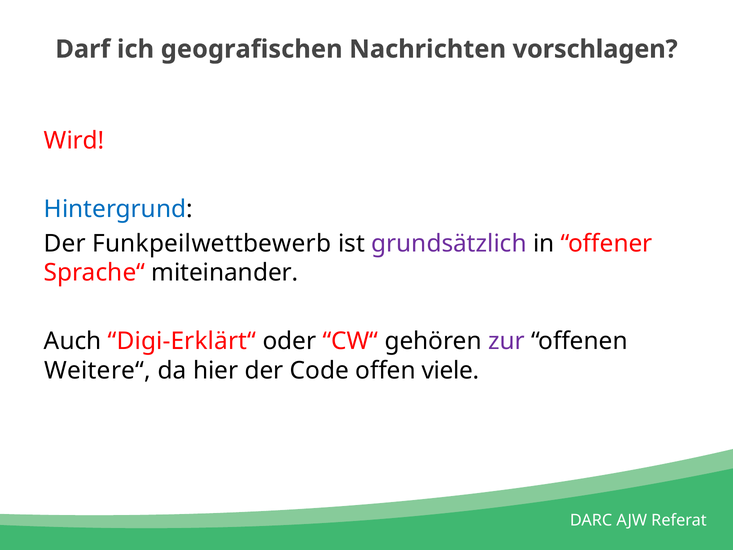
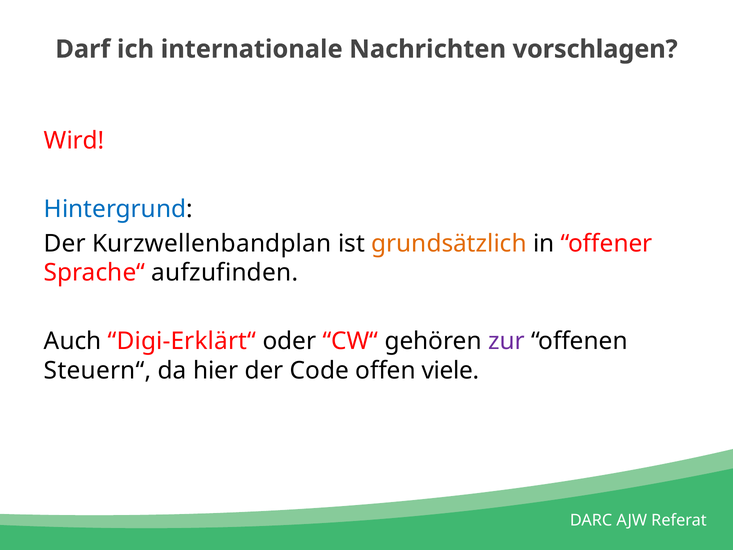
geografischen: geografischen -> internationale (252, 49)
Funkpeilwettbewerb: Funkpeilwettbewerb -> Kurzwellenbandplan (212, 243)
grundsätzlich colour: purple -> orange (449, 243)
miteinander: miteinander -> aufzufinden (225, 273)
Weitere“: Weitere“ -> Steuern“ (98, 370)
